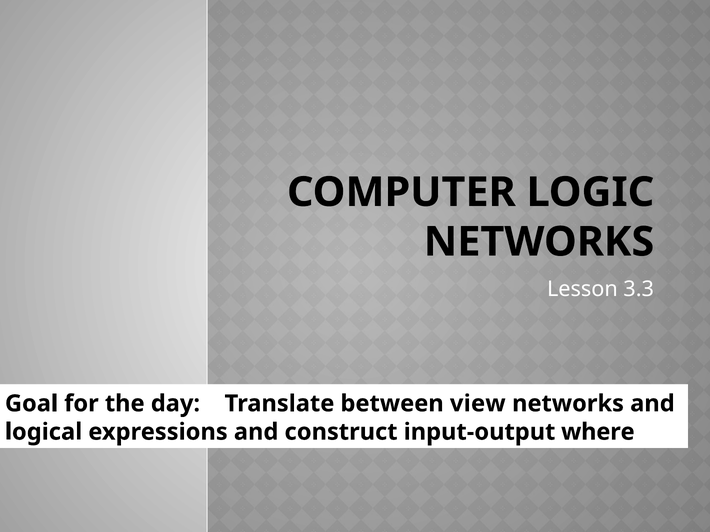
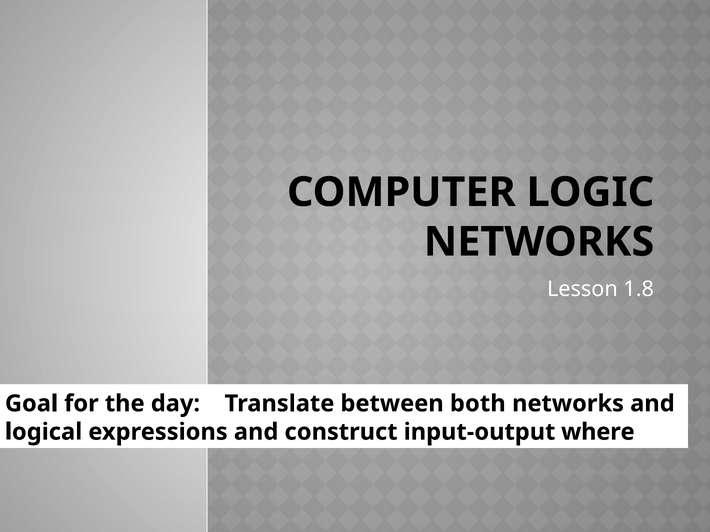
3.3: 3.3 -> 1.8 (639, 289)
view: view -> both (478, 404)
